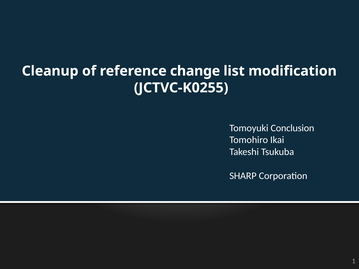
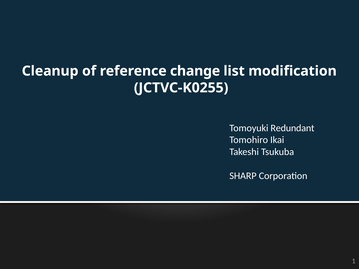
Conclusion: Conclusion -> Redundant (292, 128)
